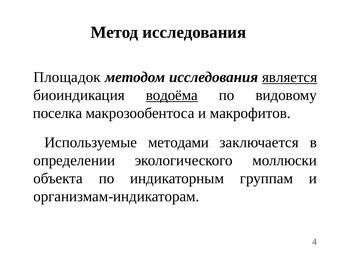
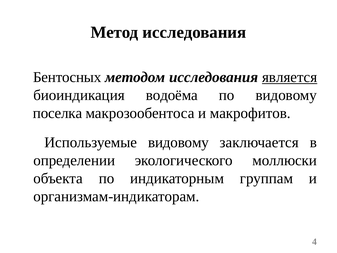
Площадок: Площадок -> Бентосных (67, 77)
водоёма underline: present -> none (172, 95)
Используемые методами: методами -> видовому (179, 142)
